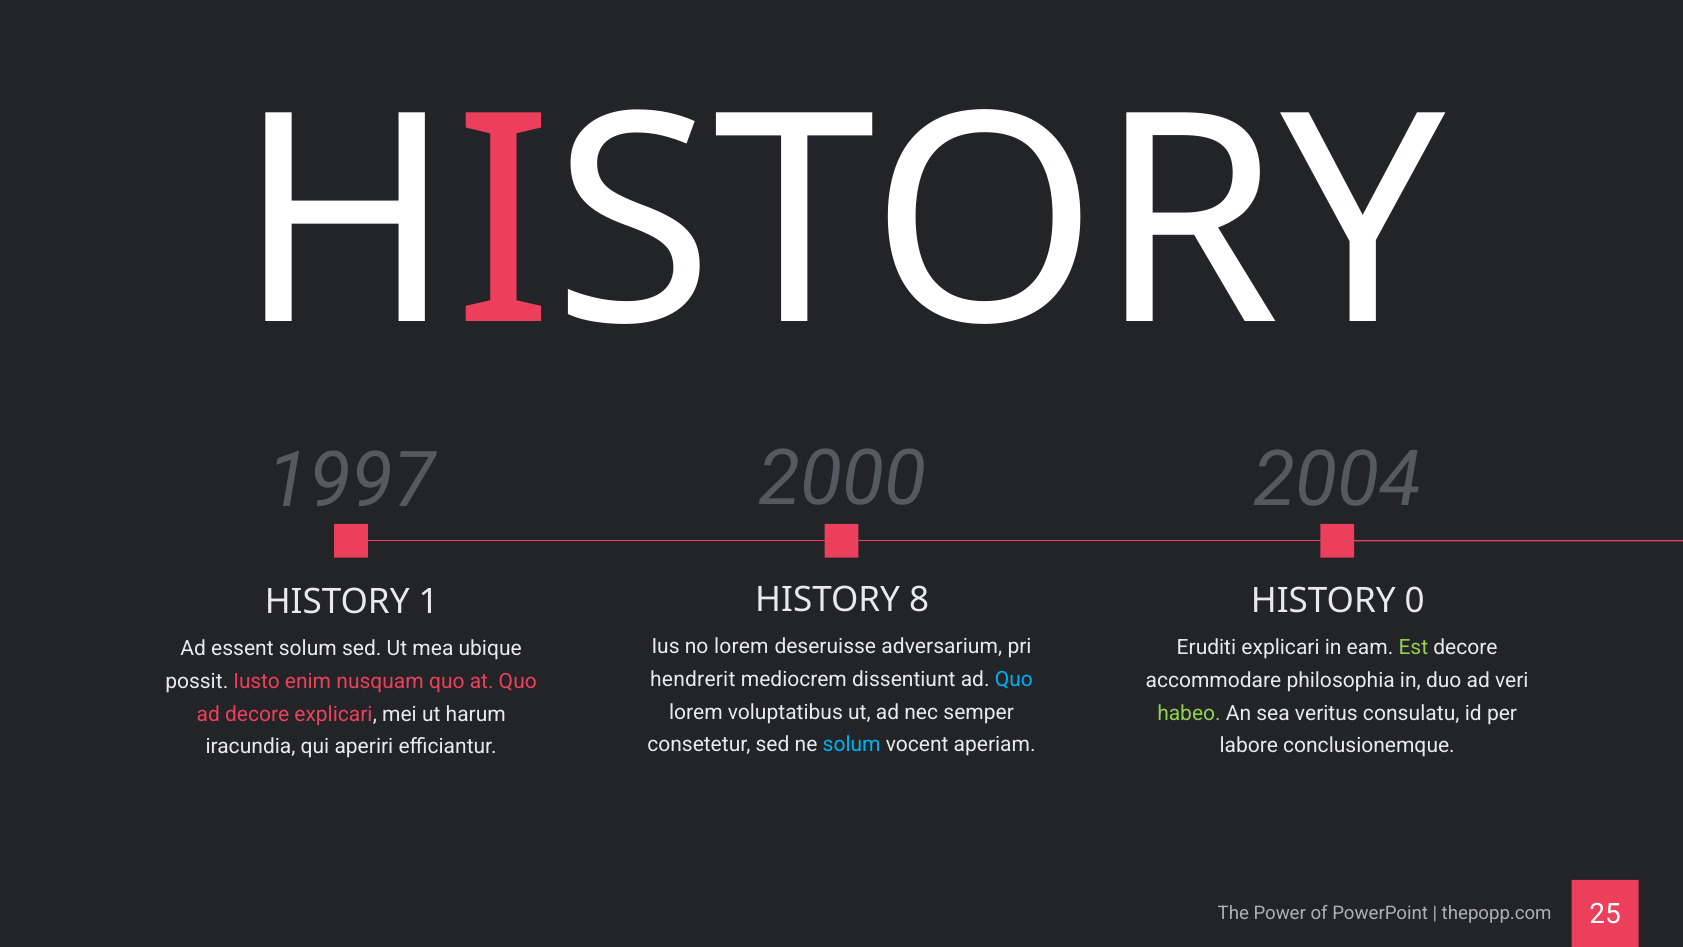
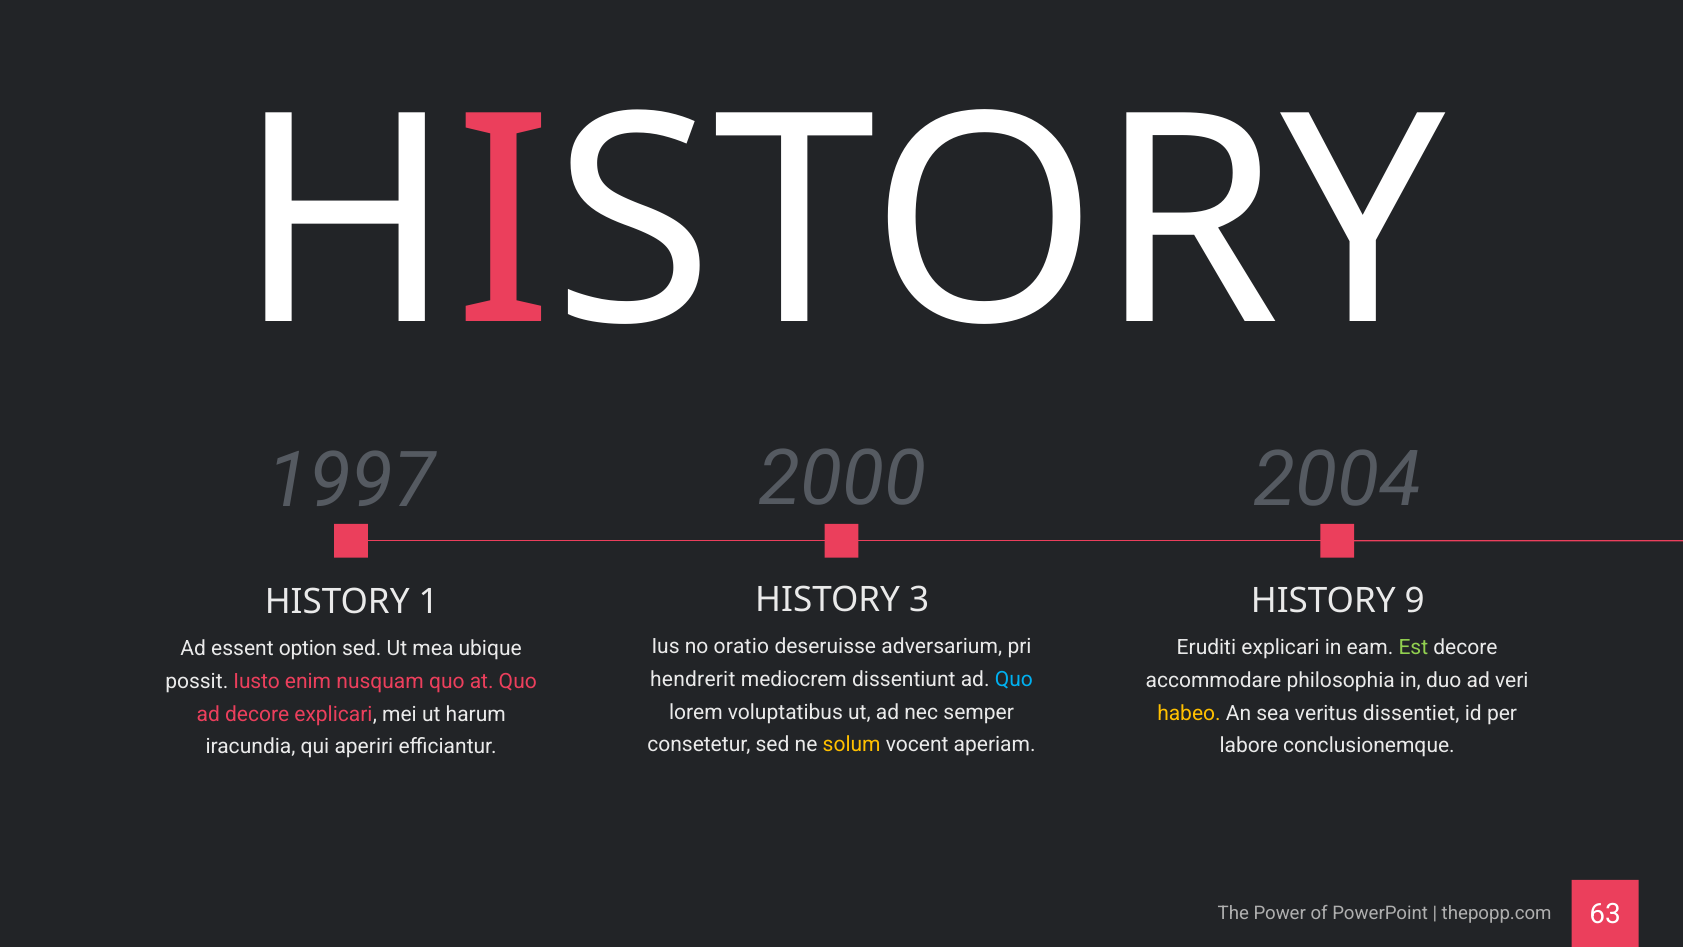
8: 8 -> 3 (919, 600)
0: 0 -> 9 (1415, 601)
no lorem: lorem -> oratio (741, 646)
essent solum: solum -> option (308, 648)
habeo colour: light green -> yellow (1189, 713)
consulatu: consulatu -> dissentiet (1411, 713)
solum colour: light blue -> yellow (852, 745)
25: 25 -> 63 (1605, 914)
